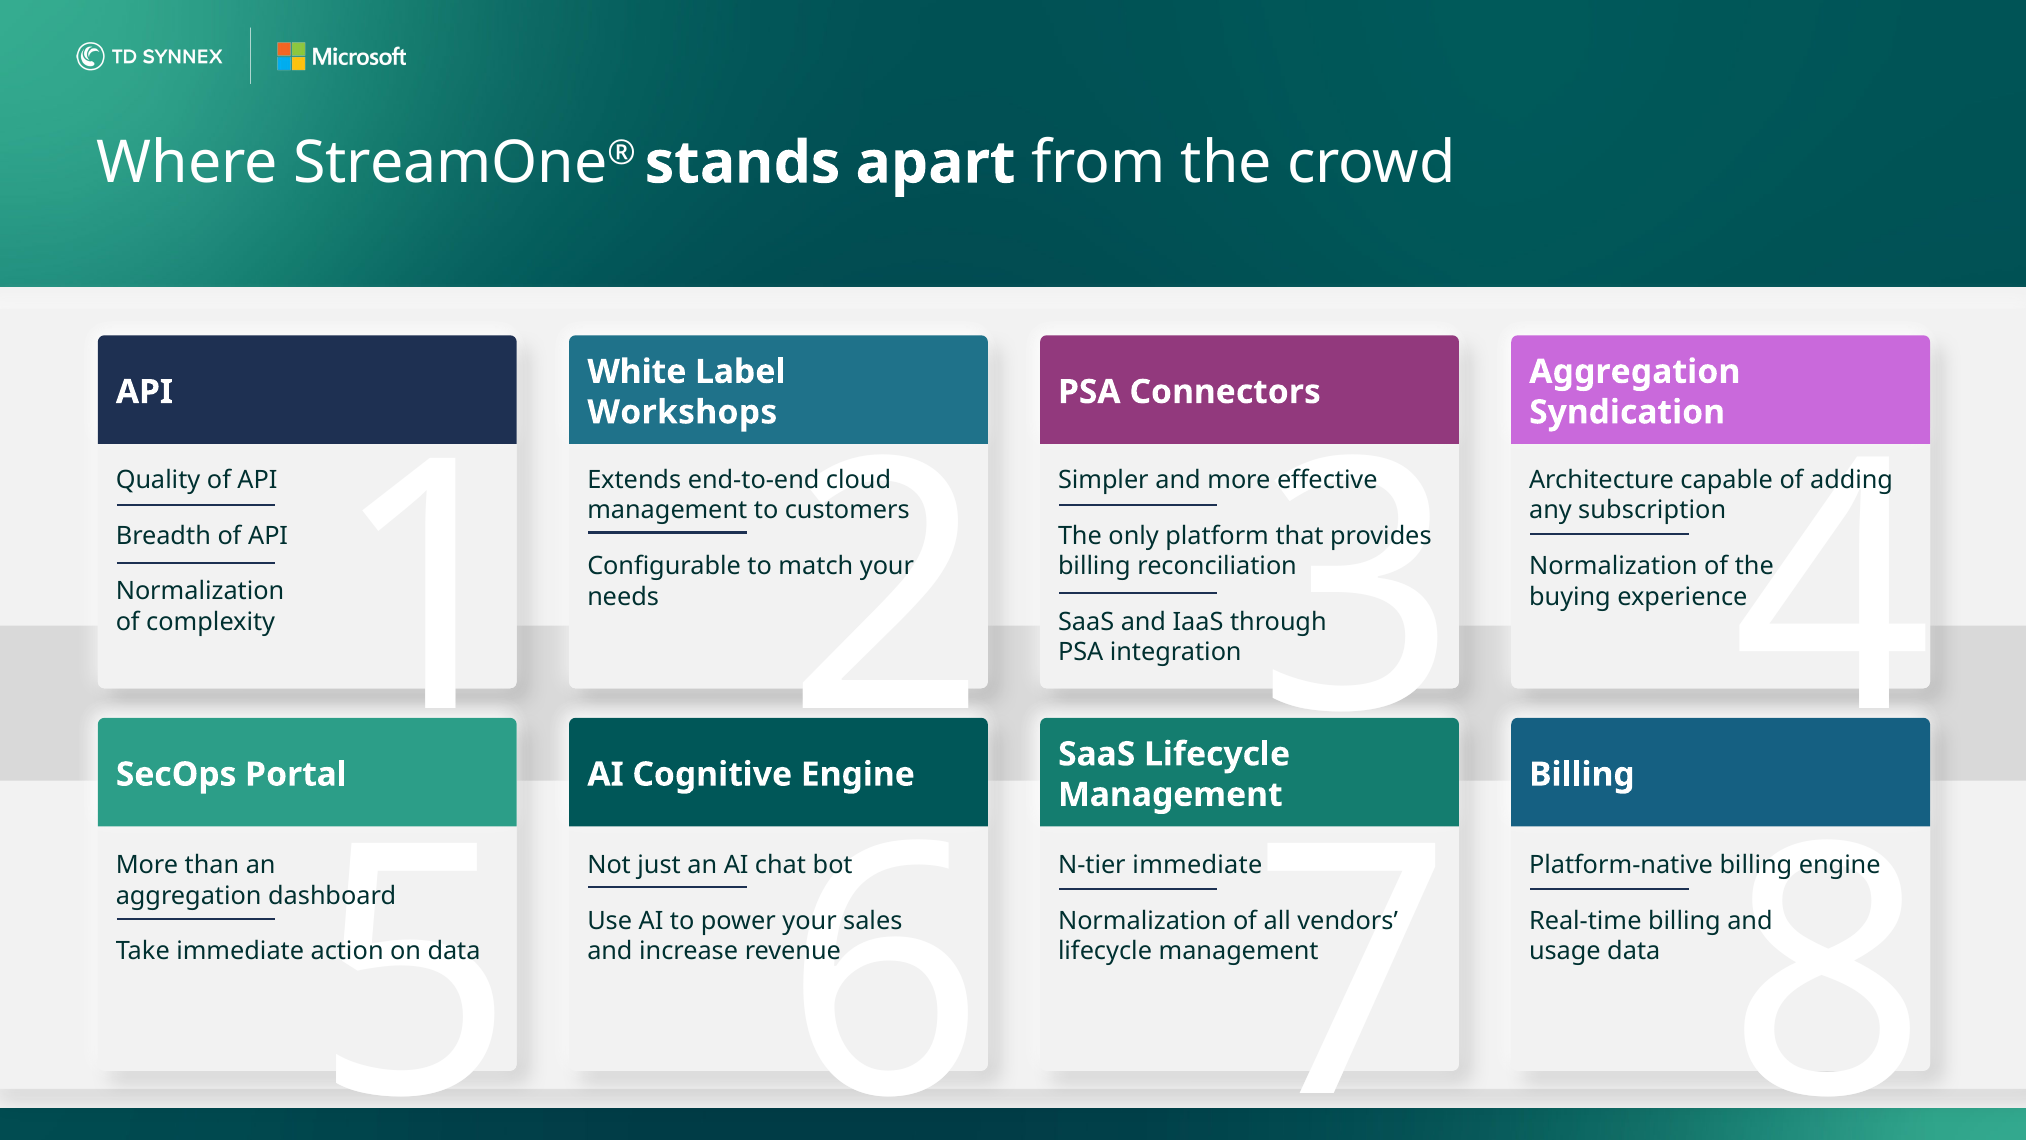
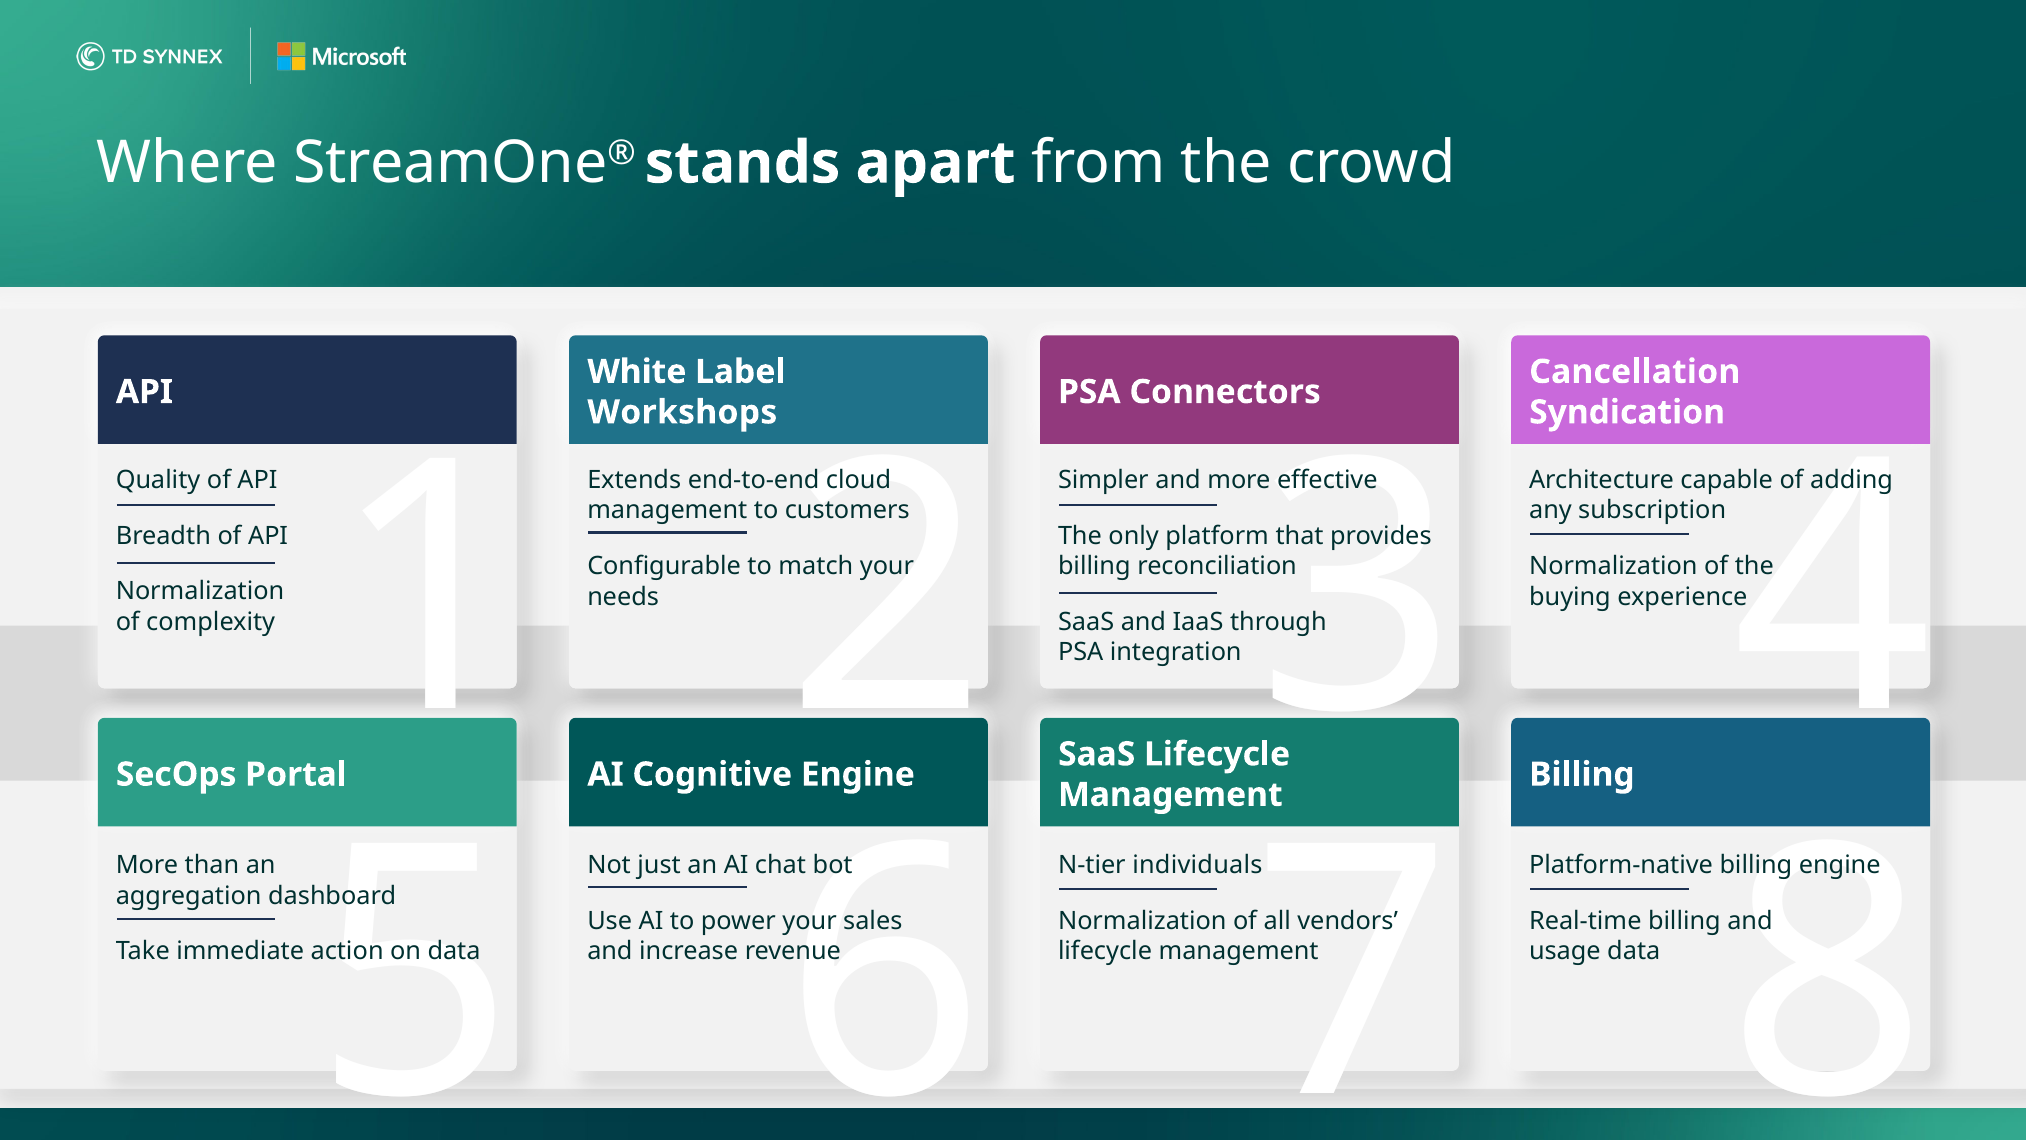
Aggregation: Aggregation -> Cancellation (1635, 372)
N-tier immediate: immediate -> individuals (1197, 865)
